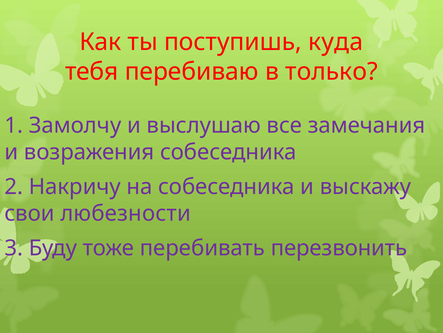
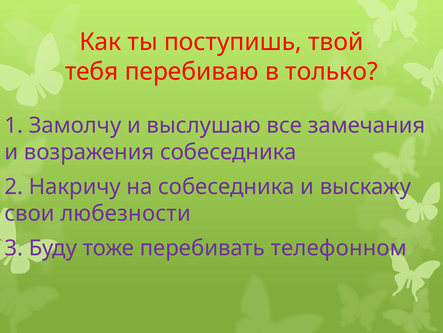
куда: куда -> твой (336, 42)
перезвонить: перезвонить -> телефонном (339, 248)
